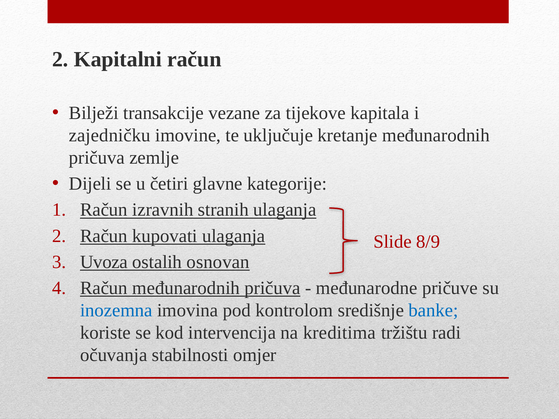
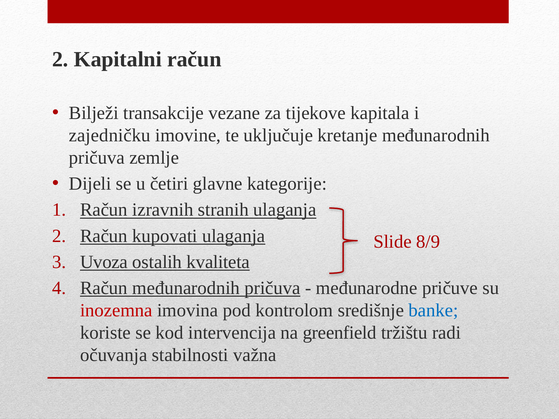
osnovan: osnovan -> kvaliteta (218, 262)
inozemna colour: blue -> red (116, 311)
kreditima: kreditima -> greenfield (340, 333)
omjer: omjer -> važna (255, 355)
